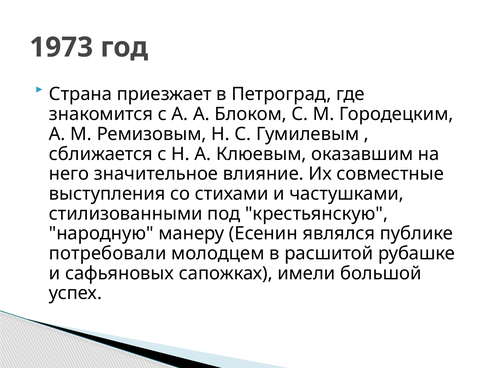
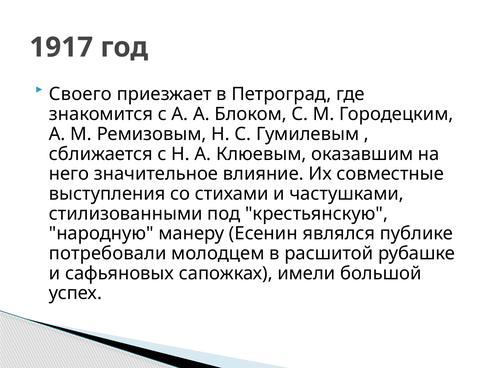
1973: 1973 -> 1917 (61, 47)
Страна: Страна -> Своего (80, 94)
